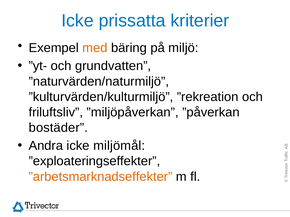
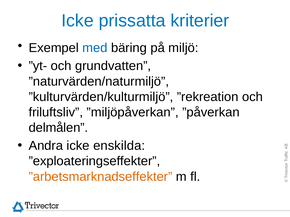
med colour: orange -> blue (95, 48)
bostäder: bostäder -> delmålen (58, 128)
miljömål: miljömål -> enskilda (119, 146)
